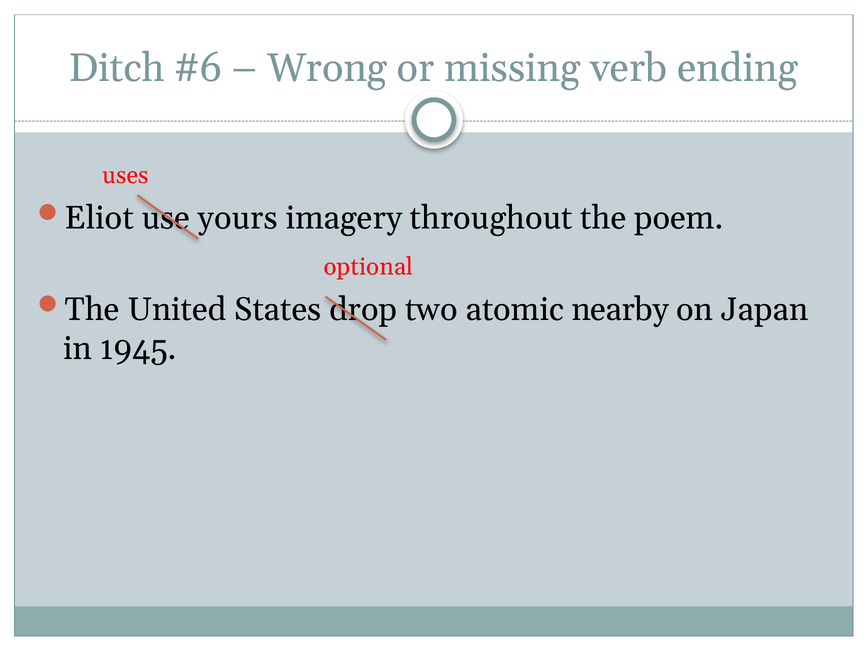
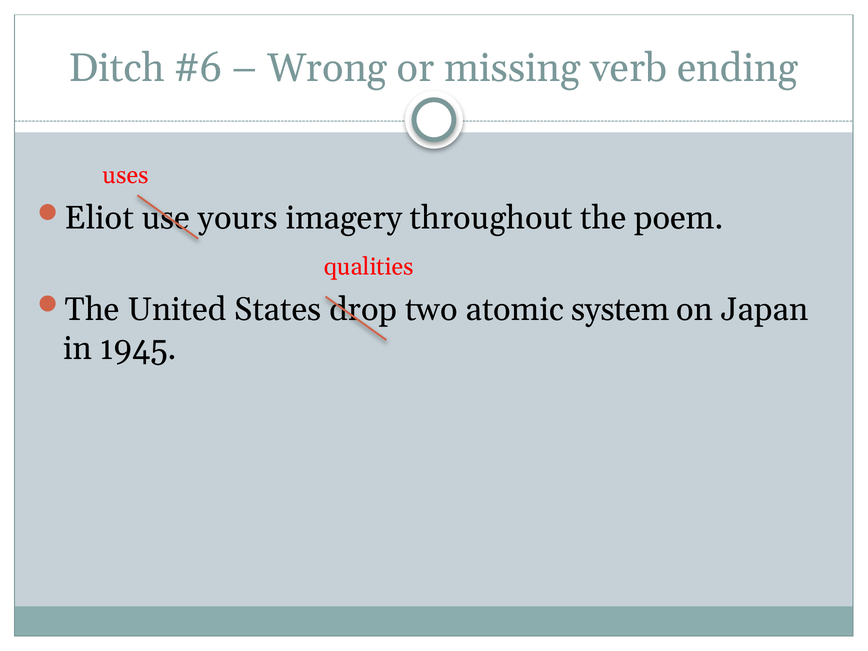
optional: optional -> qualities (369, 267)
nearby: nearby -> system (620, 309)
